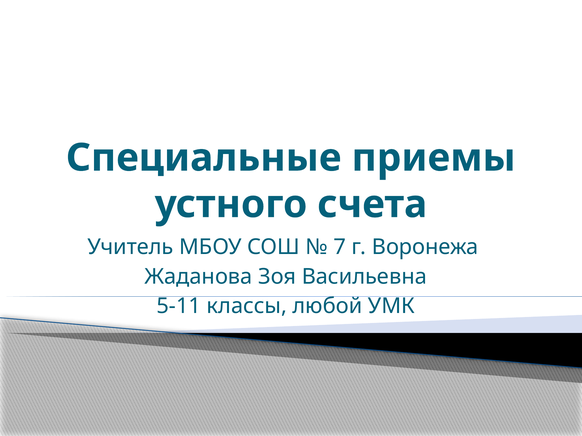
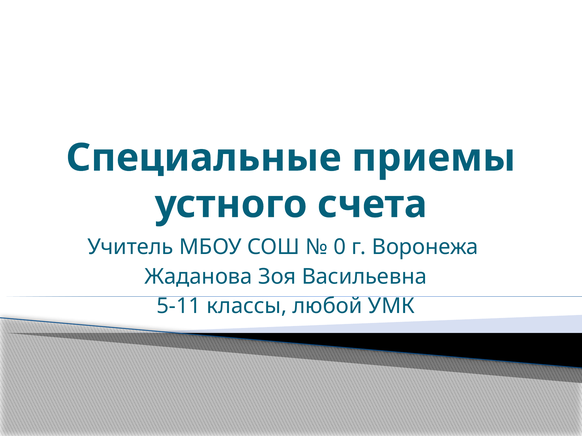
7: 7 -> 0 (340, 247)
